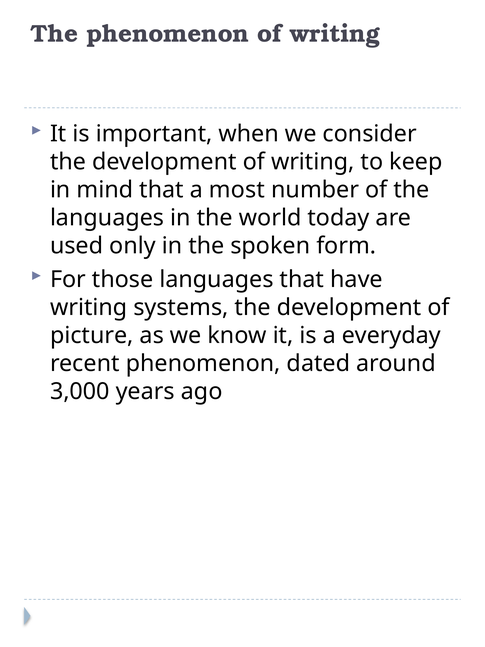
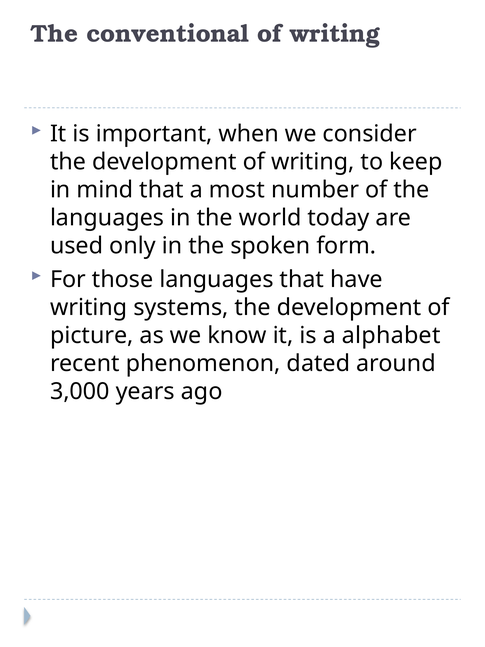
The phenomenon: phenomenon -> conventional (168, 34)
everyday: everyday -> alphabet (391, 335)
